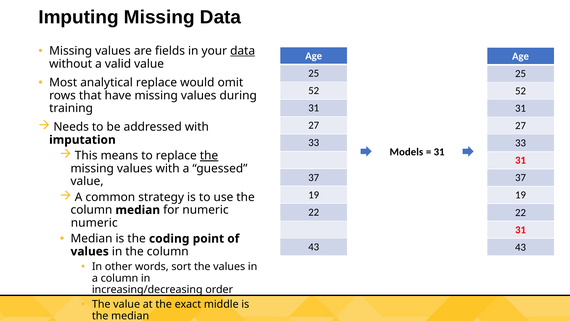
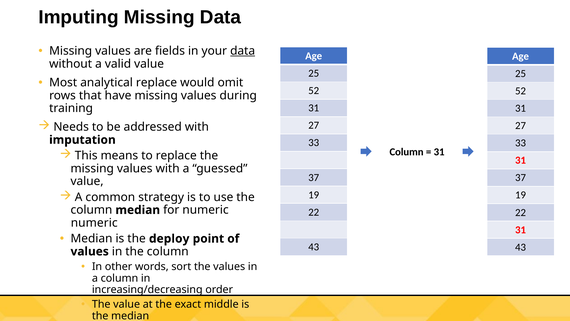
Models: Models -> Column (407, 152)
the underline: present -> none (209, 156)
coding: coding -> deploy (169, 238)
